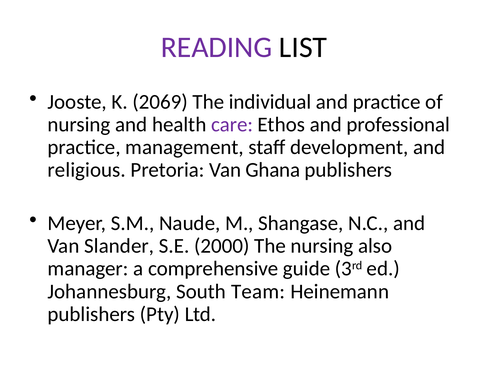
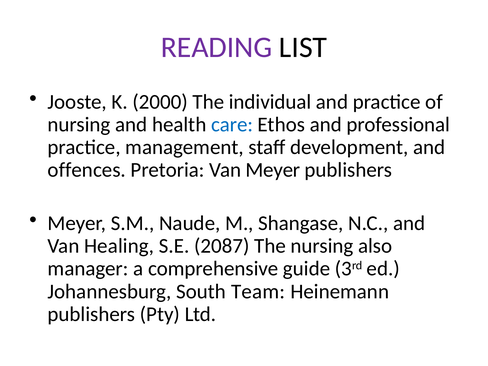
2069: 2069 -> 2000 (160, 102)
care colour: purple -> blue (232, 125)
religious: religious -> offences (87, 170)
Van Ghana: Ghana -> Meyer (273, 170)
Slander: Slander -> Healing (119, 246)
2000: 2000 -> 2087 (222, 246)
